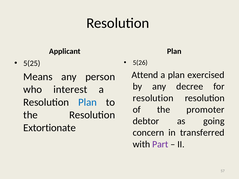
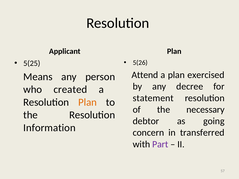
interest: interest -> created (70, 90)
resolution: resolution -> statement (153, 98)
Plan colour: blue -> orange (88, 102)
promoter: promoter -> necessary (206, 110)
Extortionate: Extortionate -> Information (49, 128)
